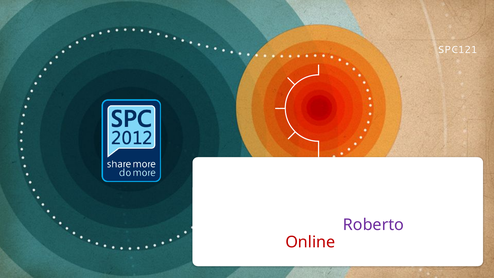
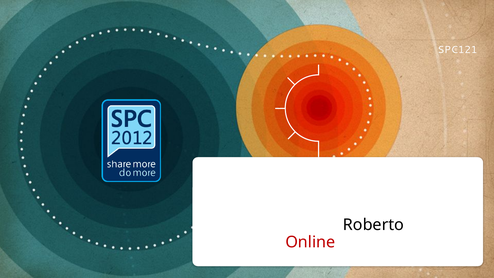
Roberto colour: purple -> black (373, 225)
